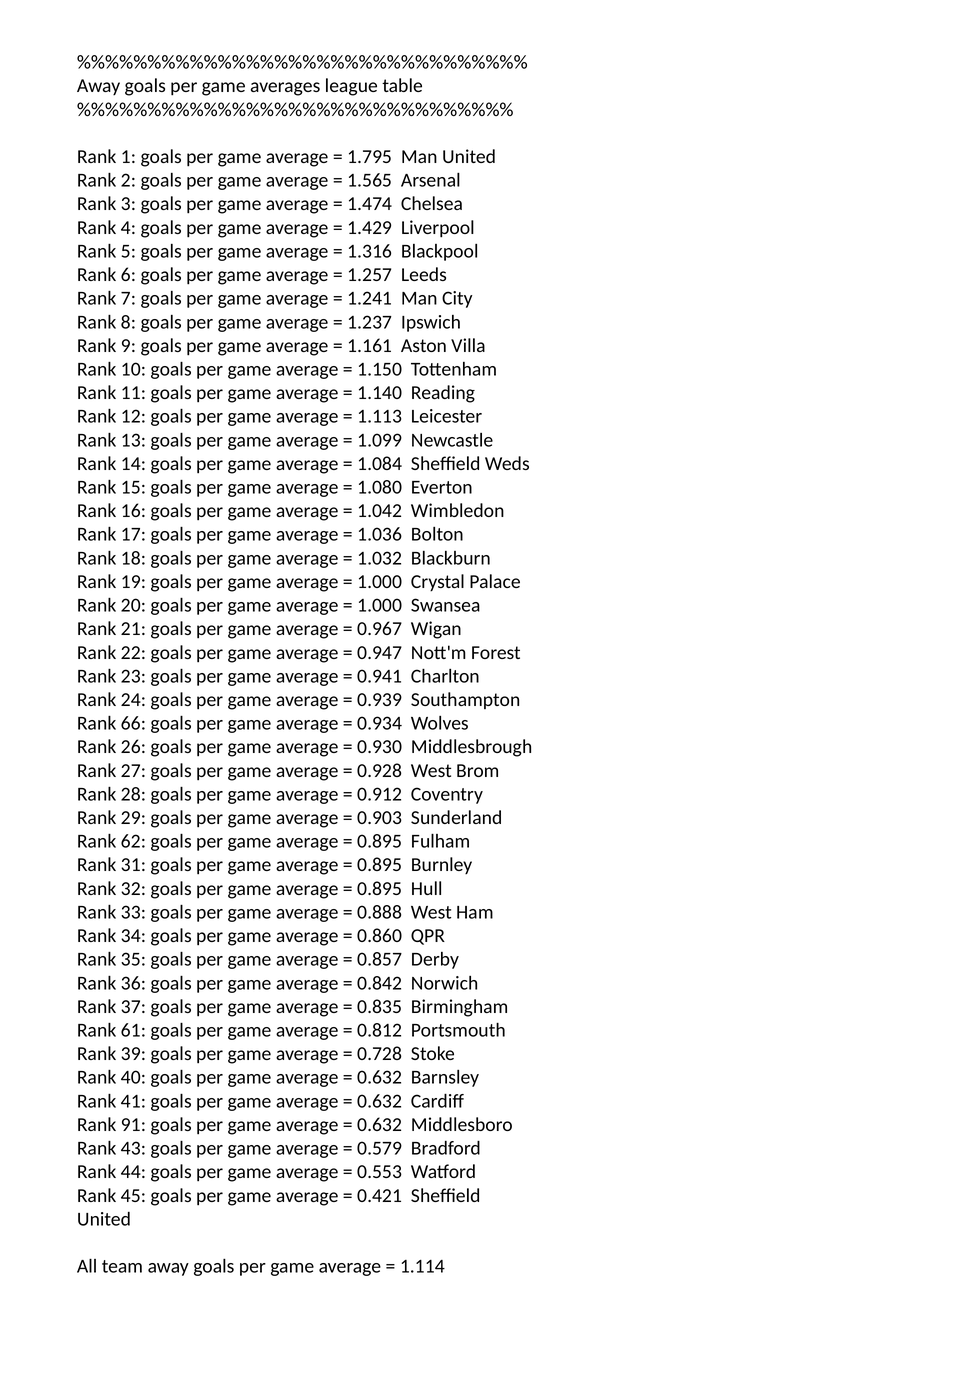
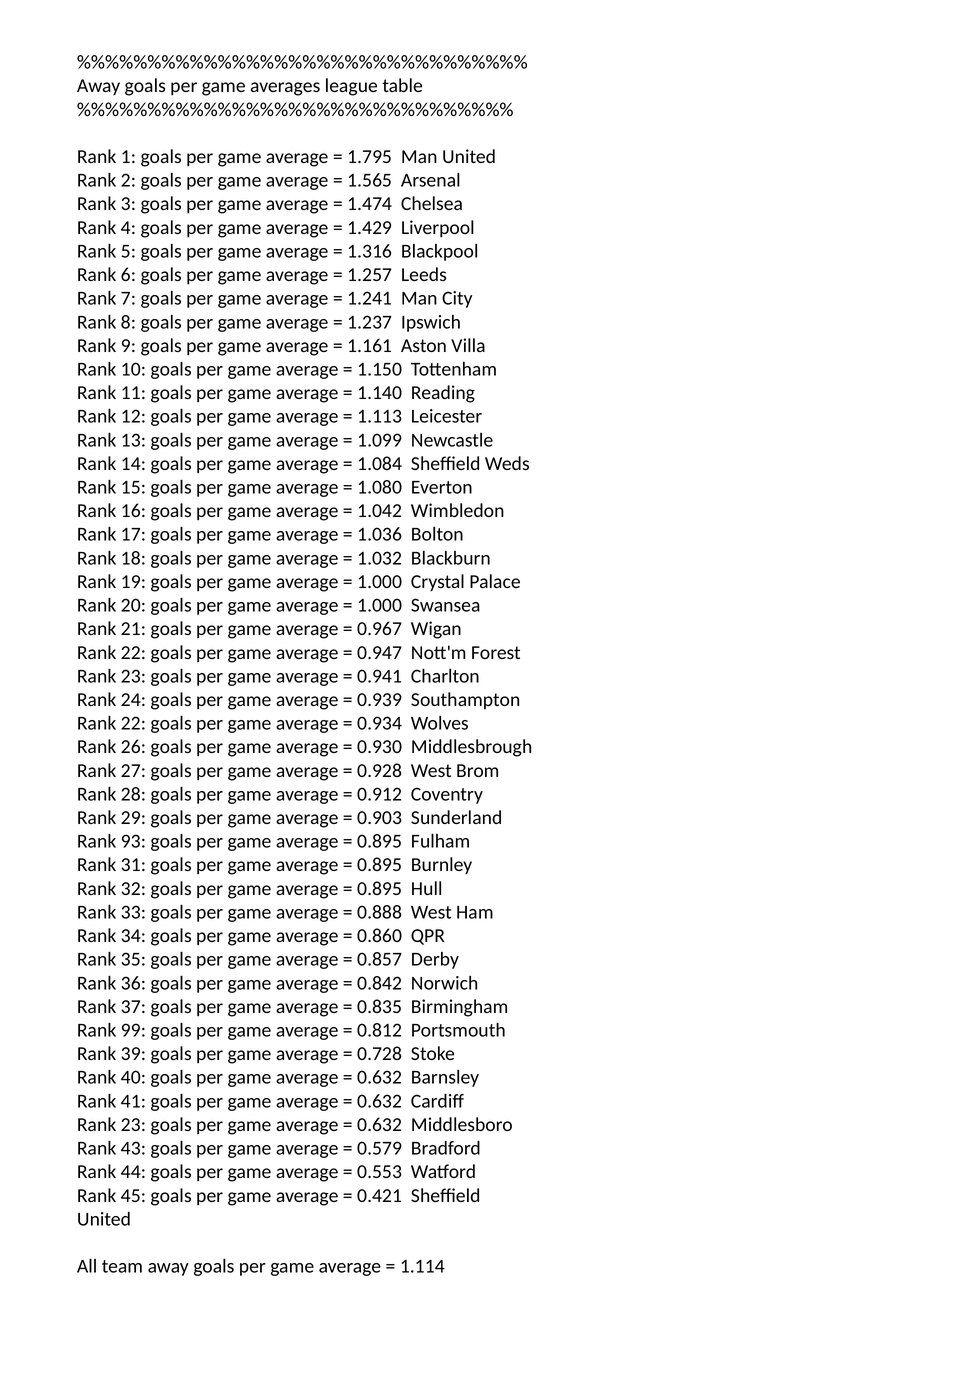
66: 66 -> 22 (133, 723)
62: 62 -> 93 (133, 841)
61: 61 -> 99 (133, 1030)
91: 91 -> 23 (133, 1125)
